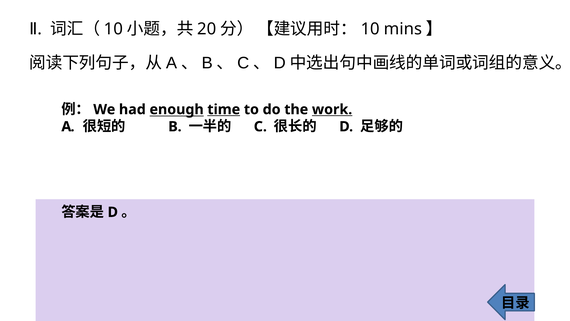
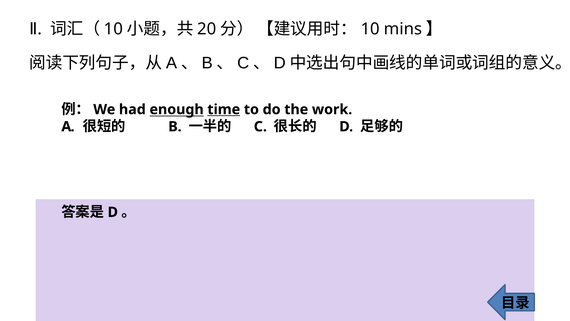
work underline: present -> none (332, 109)
